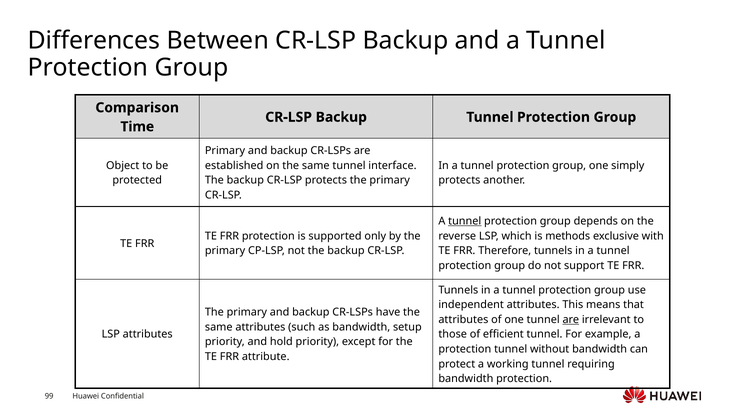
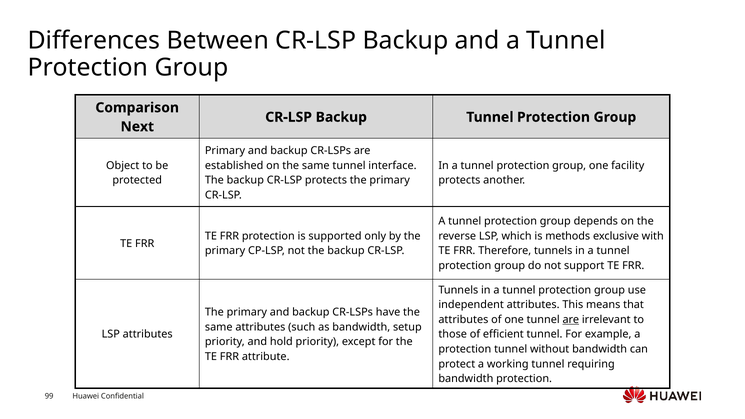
Time: Time -> Next (137, 127)
simply: simply -> facility (628, 166)
tunnel underline: present -> none (465, 221)
